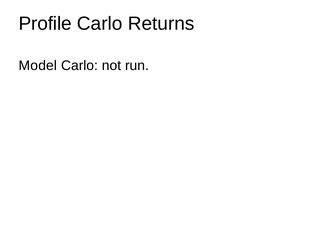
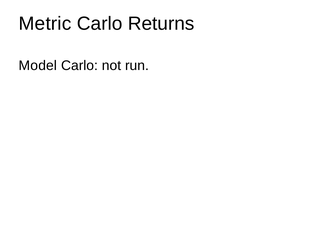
Profile: Profile -> Metric (45, 24)
